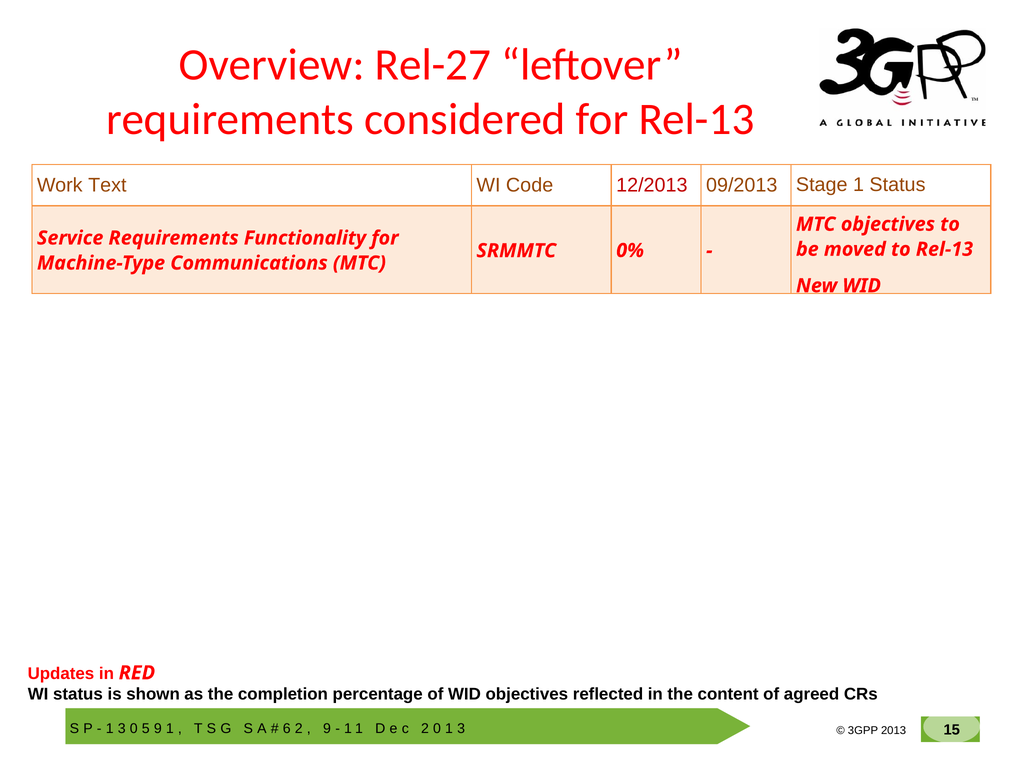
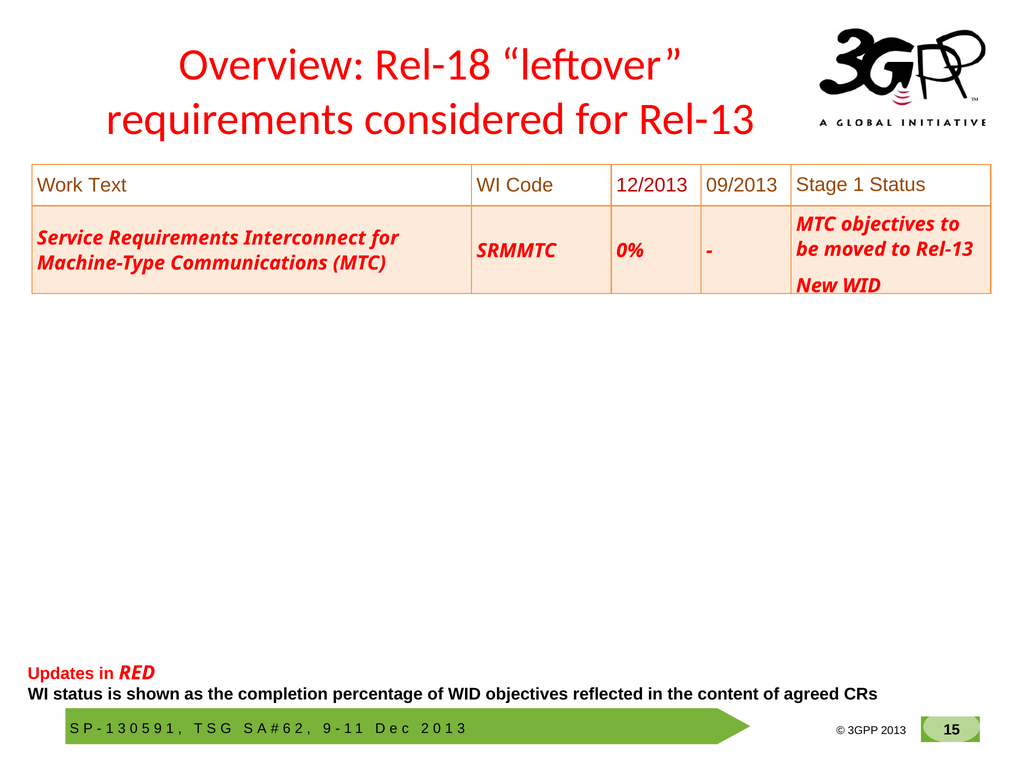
Rel-27: Rel-27 -> Rel-18 (433, 65)
Functionality: Functionality -> Interconnect (305, 238)
